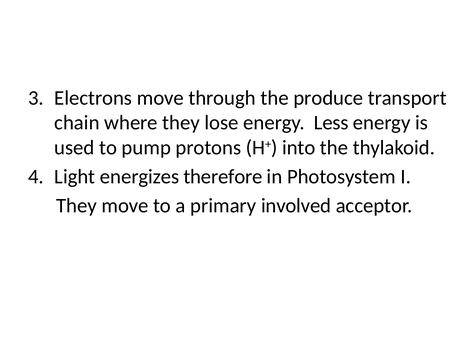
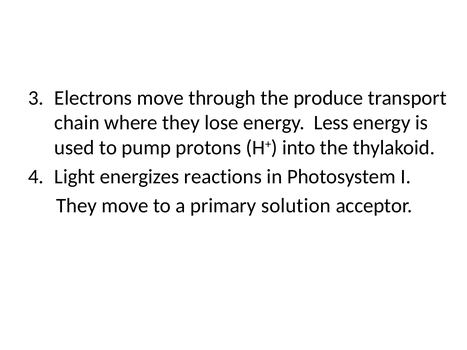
therefore: therefore -> reactions (223, 177)
involved: involved -> solution (296, 206)
